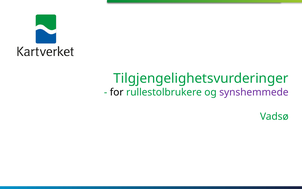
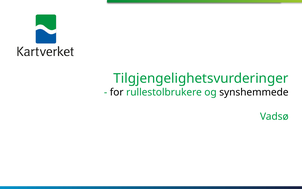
synshemmede colour: purple -> black (254, 92)
